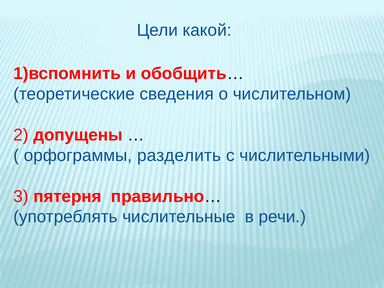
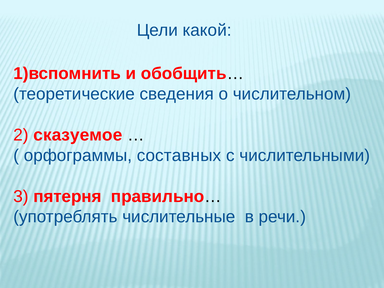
допущены: допущены -> сказуемое (78, 135)
разделить: разделить -> составных (179, 155)
